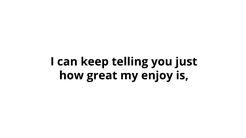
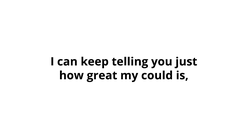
enjoy: enjoy -> could (157, 76)
